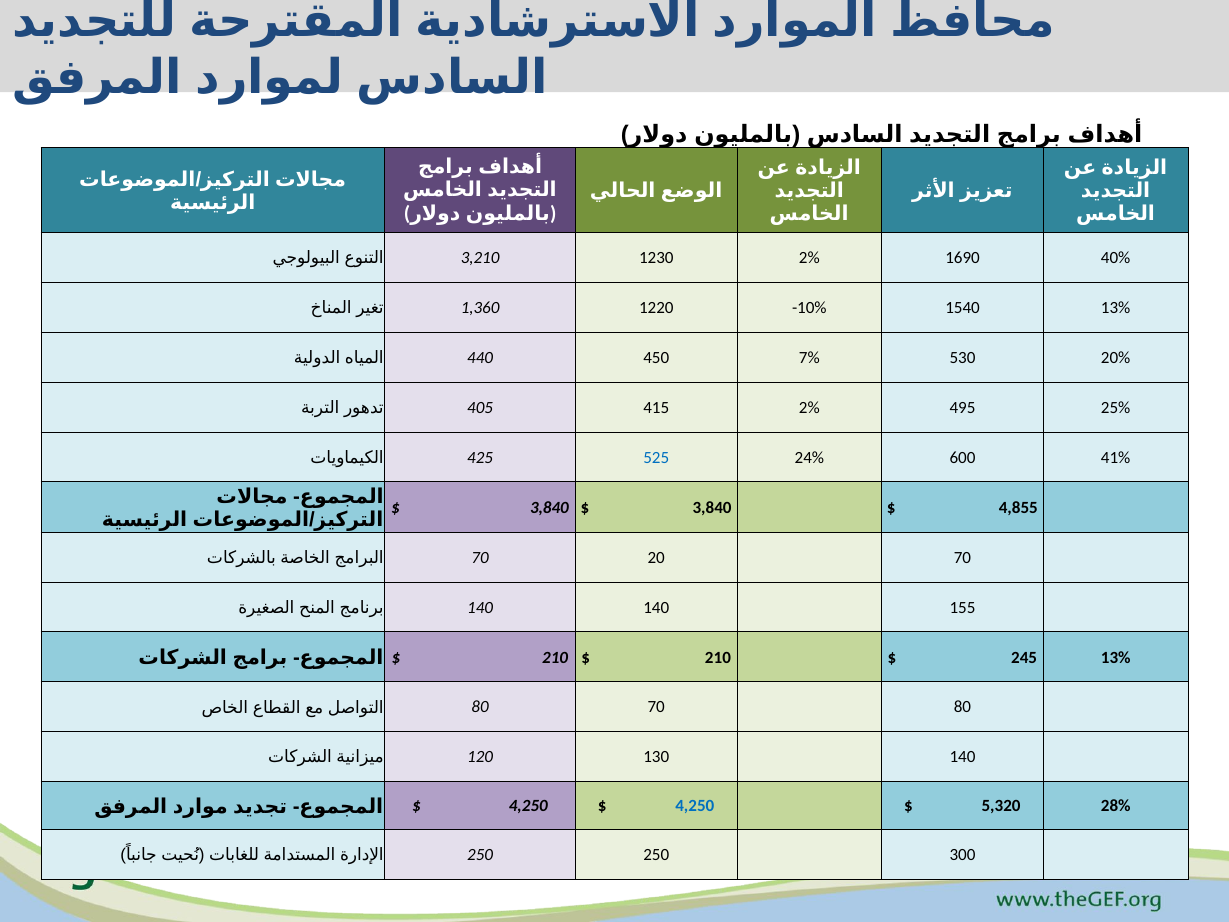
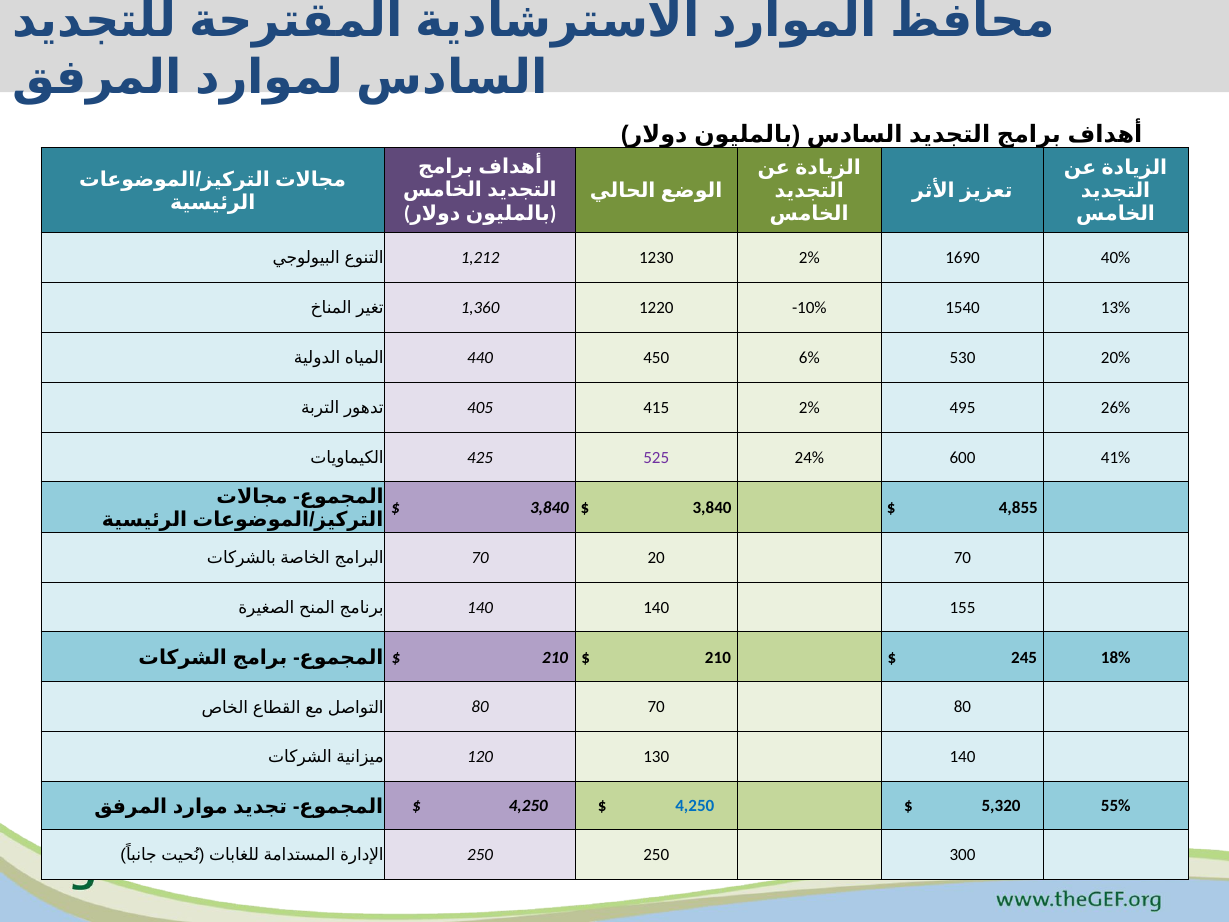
3,210: 3,210 -> 1,212 (480, 258)
7%: 7% -> 6% (809, 358)
25%: 25% -> 26% (1116, 408)
525 colour: blue -> purple (656, 457)
245 13%: 13% -> 18% (1116, 657)
28%: 28% -> 55% (1116, 806)
